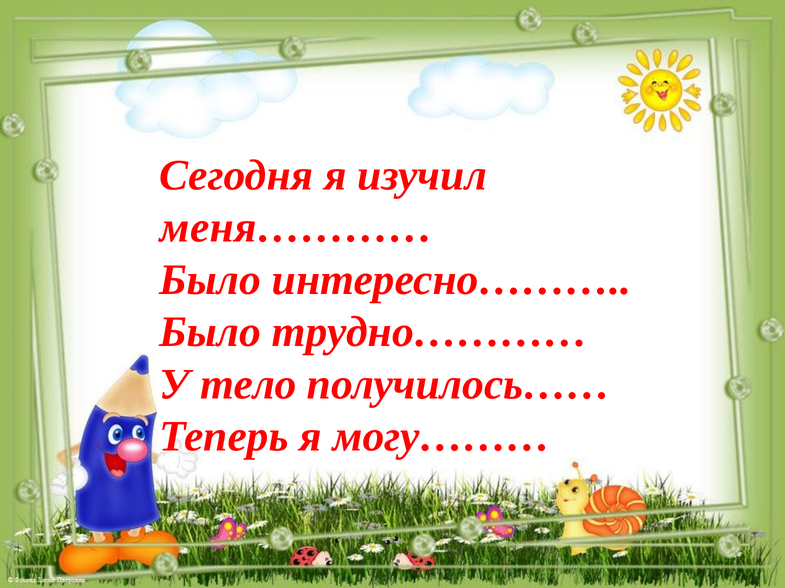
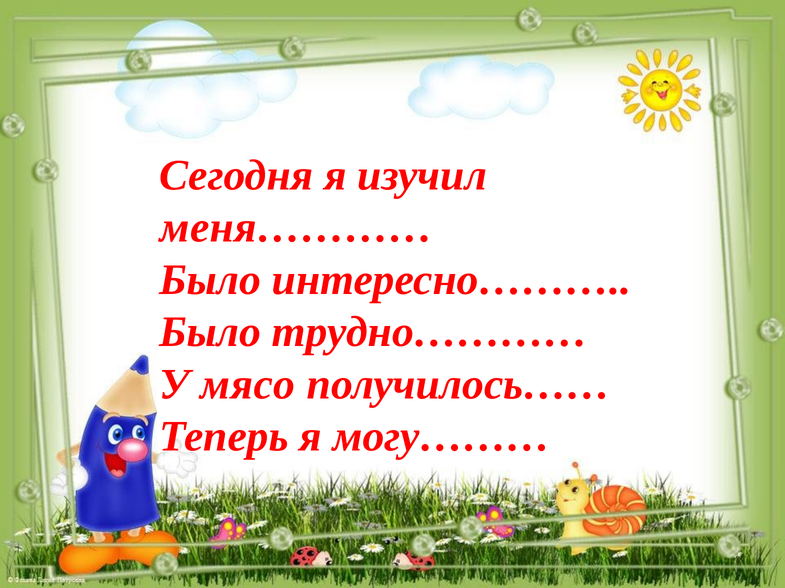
тело: тело -> мясо (248, 385)
